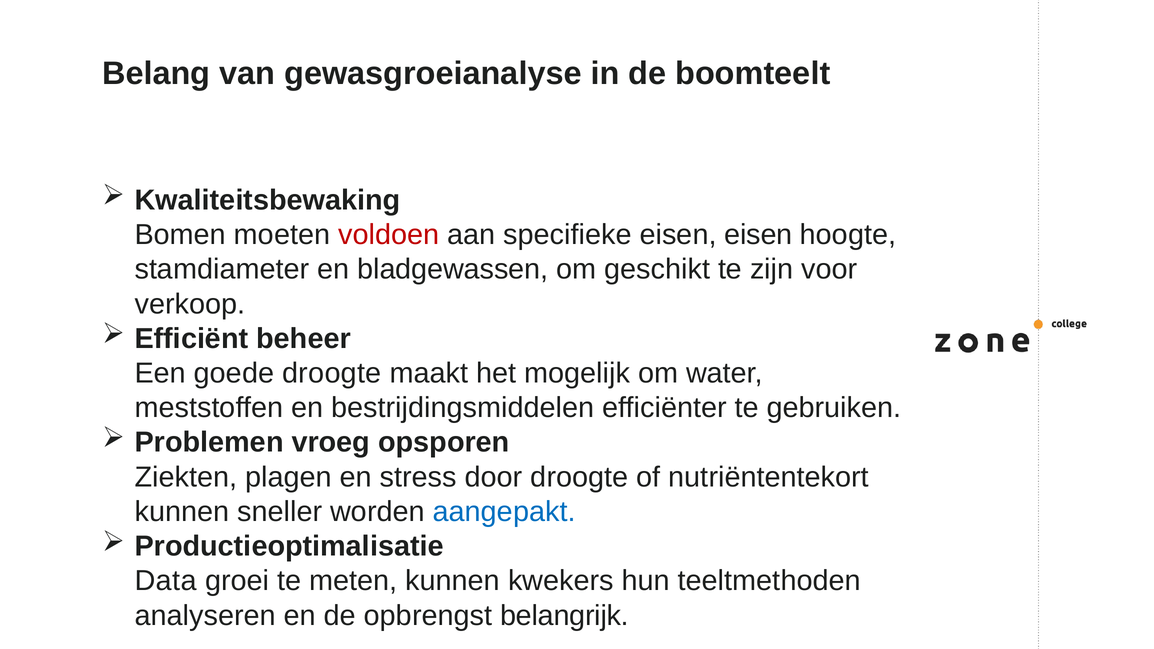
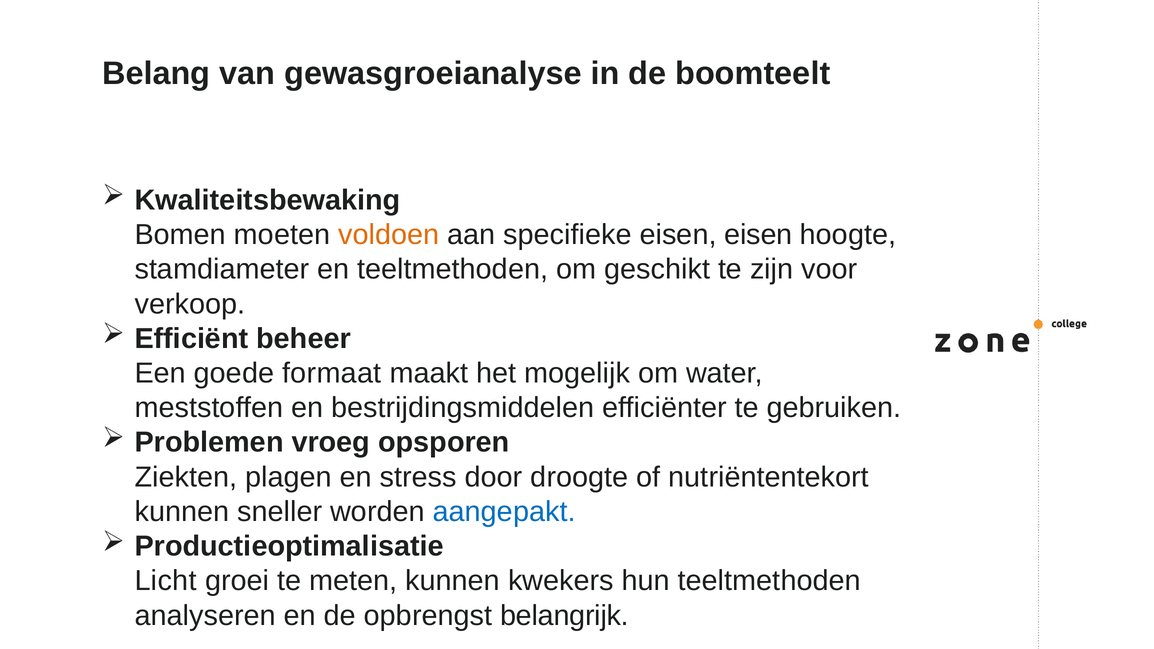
voldoen colour: red -> orange (389, 235)
en bladgewassen: bladgewassen -> teeltmethoden (453, 269)
goede droogte: droogte -> formaat (332, 373)
Data: Data -> Licht (166, 581)
